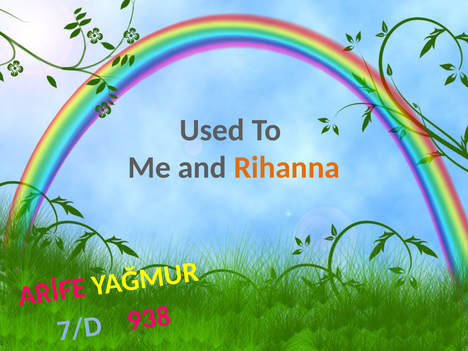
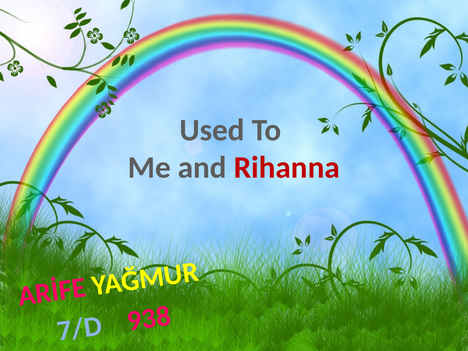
Rihanna colour: orange -> red (287, 168)
